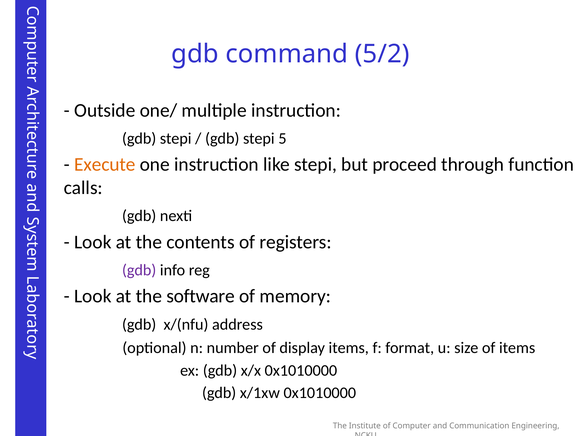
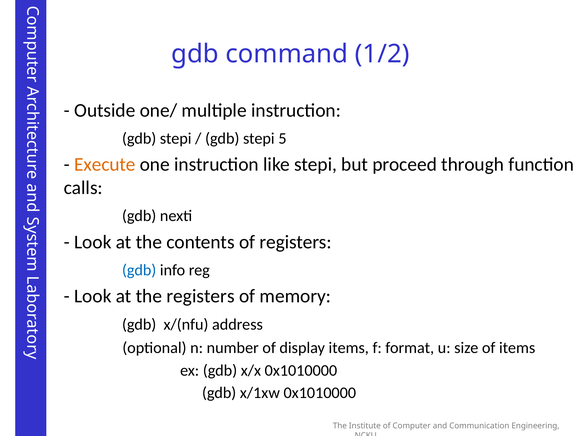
5/2: 5/2 -> 1/2 (382, 54)
gdb colour: purple -> blue (139, 270)
the software: software -> registers (201, 296)
